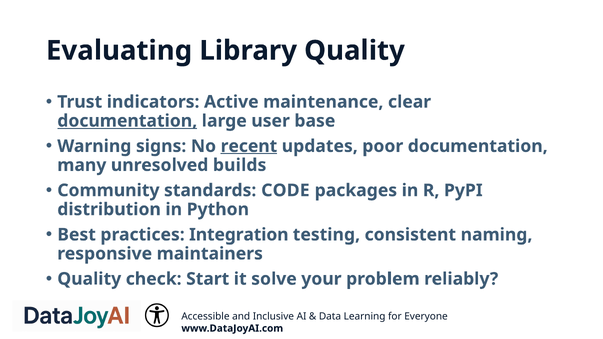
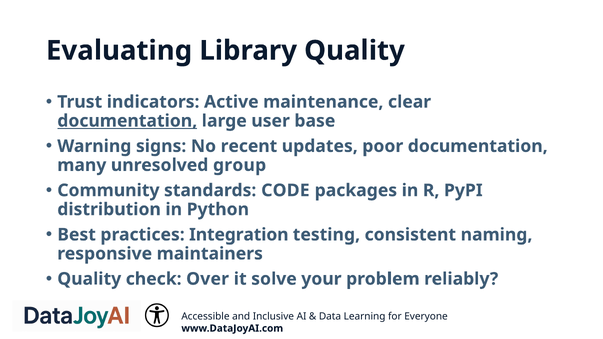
recent underline: present -> none (249, 146)
builds: builds -> group (240, 165)
Start: Start -> Over (208, 279)
